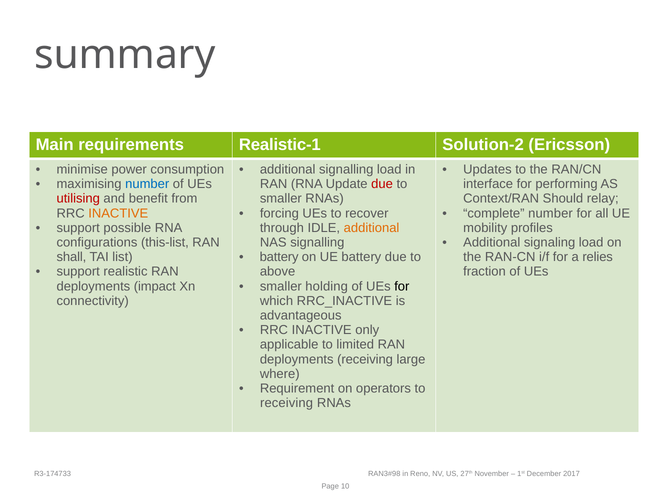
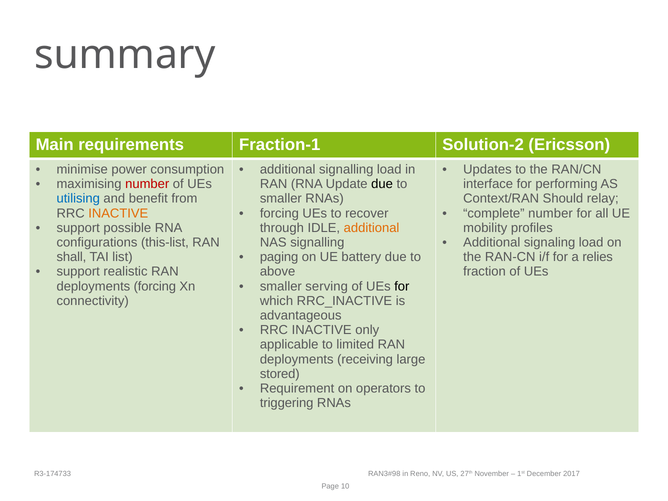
Realistic-1: Realistic-1 -> Fraction-1 (280, 144)
number colour: blue -> red (147, 184)
due colour: red -> black (382, 184)
utilising colour: red -> blue (78, 199)
battery: battery -> paging (279, 257)
deployments impact: impact -> forcing (155, 286)
holding: holding -> serving (327, 286)
where: where -> stored (280, 374)
receiving: receiving -> triggering (287, 403)
